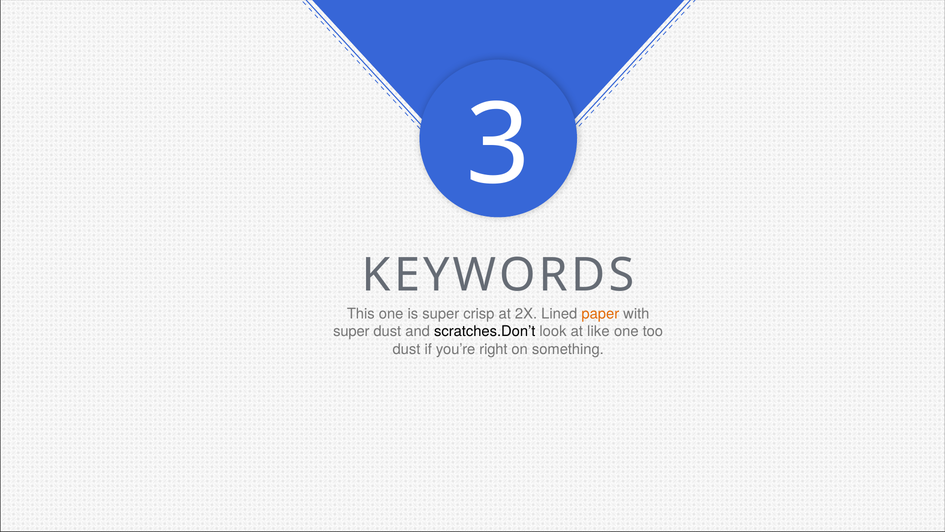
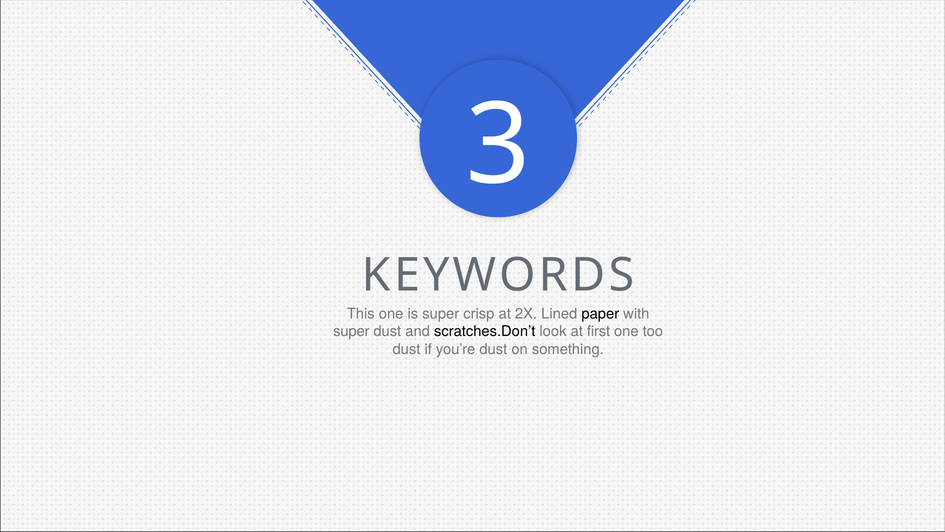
paper colour: orange -> black (600, 313)
like: like -> first (599, 331)
you’re right: right -> dust (493, 349)
